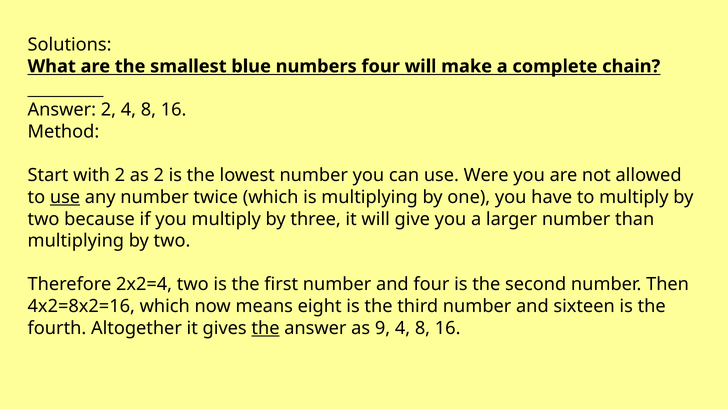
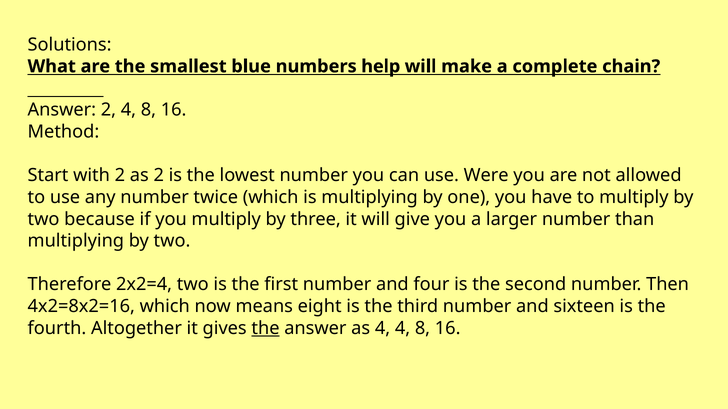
numbers four: four -> help (381, 66)
use underline: present -> none (65, 197)
as 9: 9 -> 4 (383, 329)
